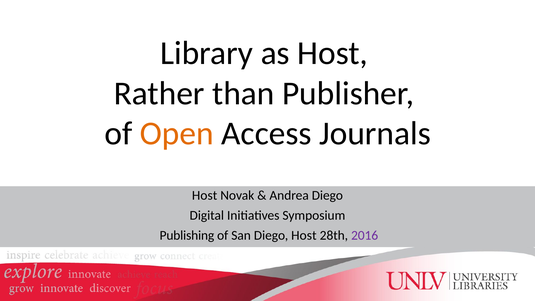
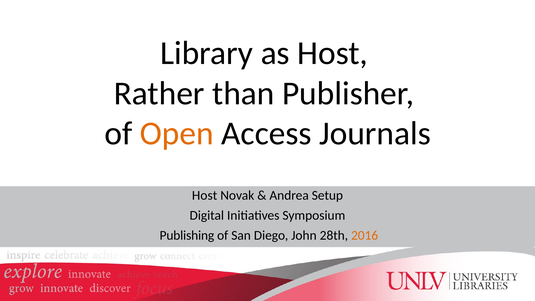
Andrea Diego: Diego -> Setup (327, 195)
Diego Host: Host -> John (304, 235)
2016 colour: purple -> orange (365, 235)
